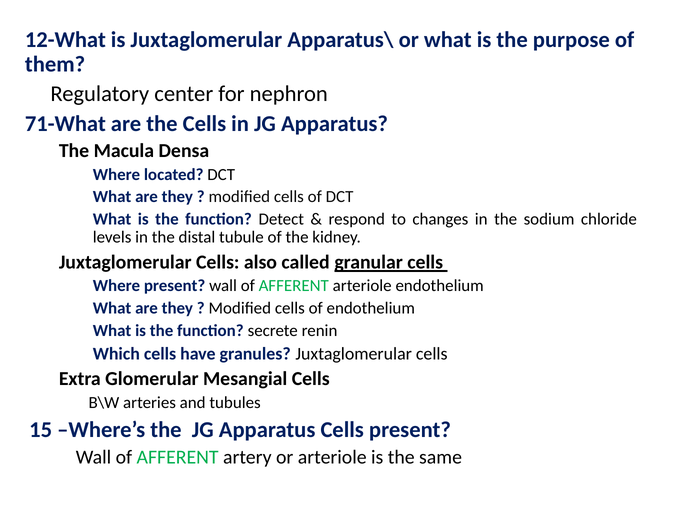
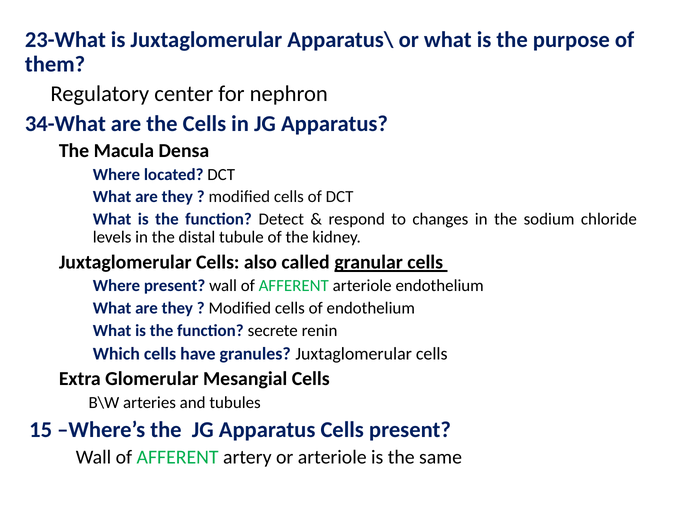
12-What: 12-What -> 23-What (65, 40)
71-What: 71-What -> 34-What (65, 124)
